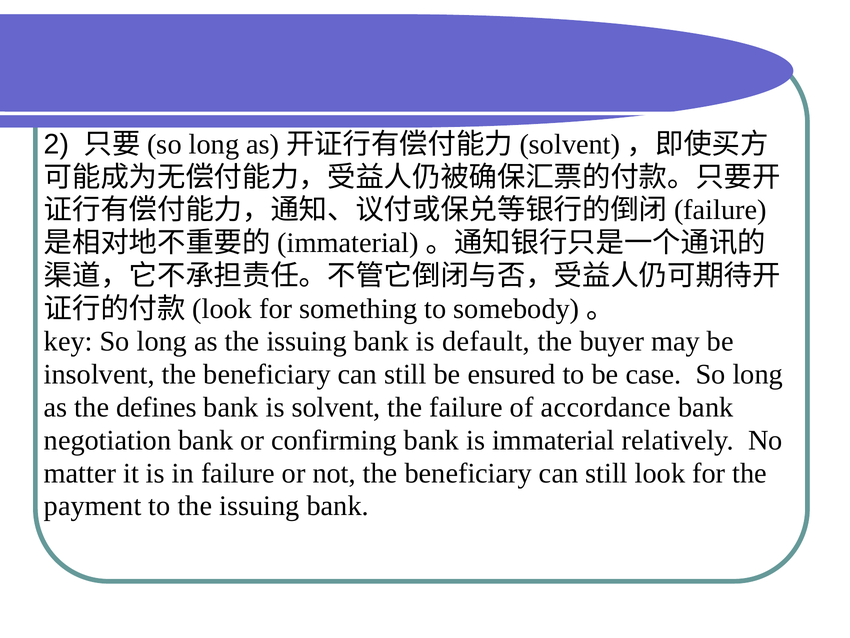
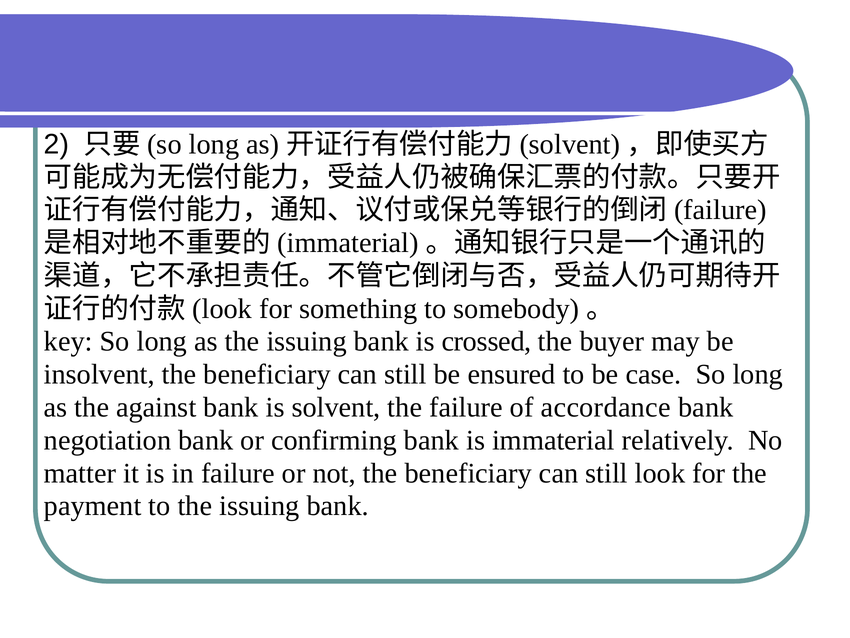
default: default -> crossed (487, 341)
defines: defines -> against (156, 407)
